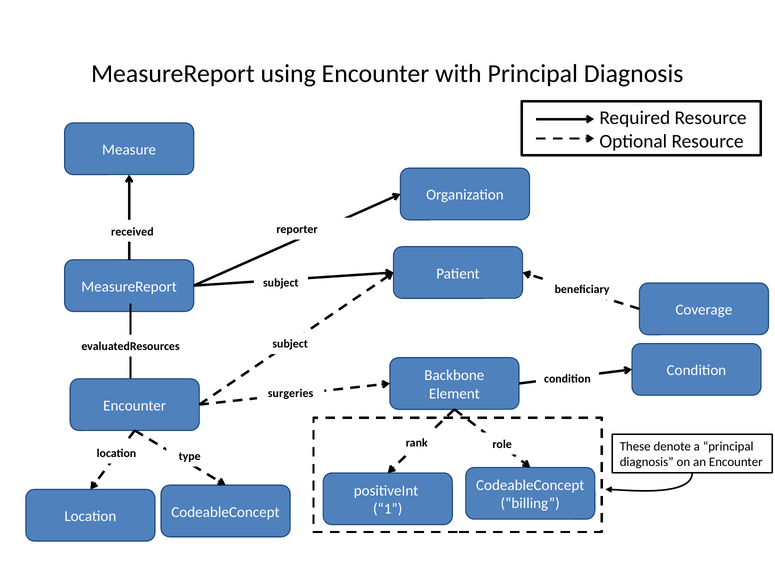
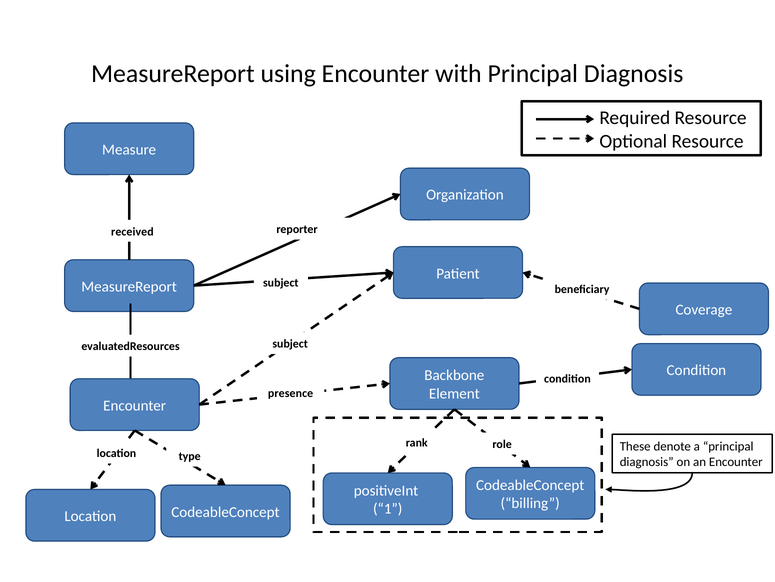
surgeries: surgeries -> presence (291, 393)
